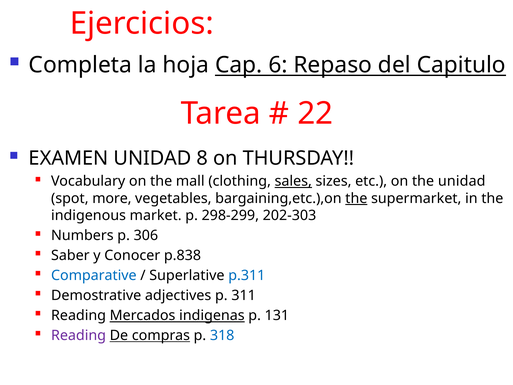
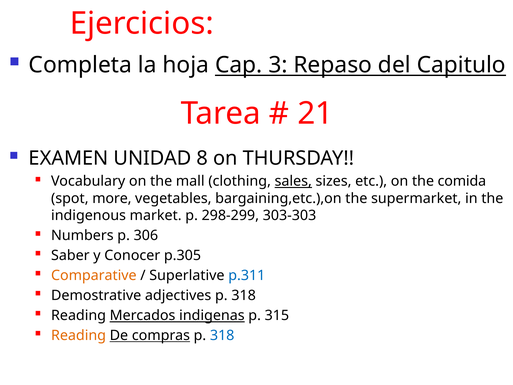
6: 6 -> 3 (278, 65)
22: 22 -> 21 (315, 113)
the unidad: unidad -> comida (462, 181)
the underline: present -> none (356, 198)
202-303: 202-303 -> 303-303 (289, 215)
p.838: p.838 -> p.305 (182, 255)
Comparative colour: blue -> orange (94, 275)
adjectives p 311: 311 -> 318 (244, 295)
131: 131 -> 315 (277, 315)
Reading colour: purple -> orange (79, 335)
